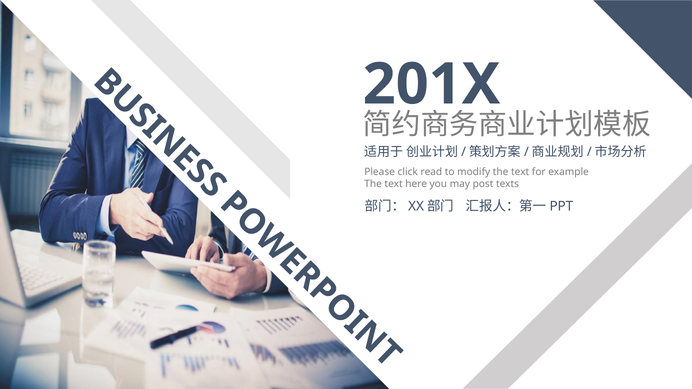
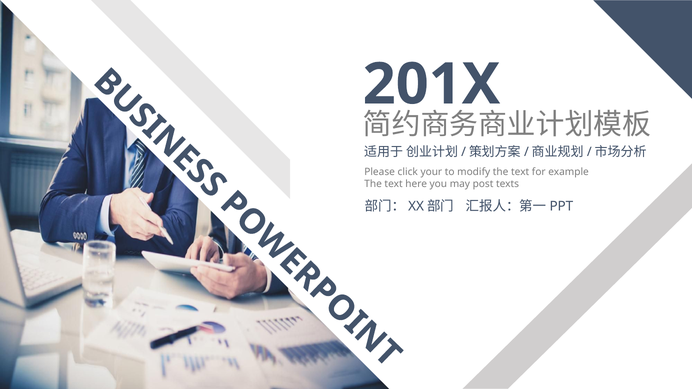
read: read -> your (431, 172)
